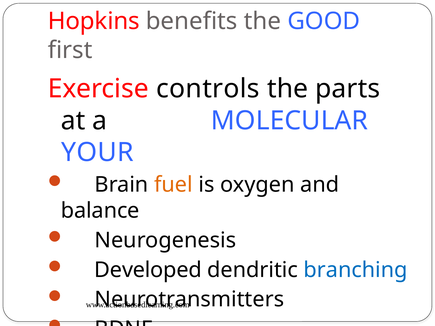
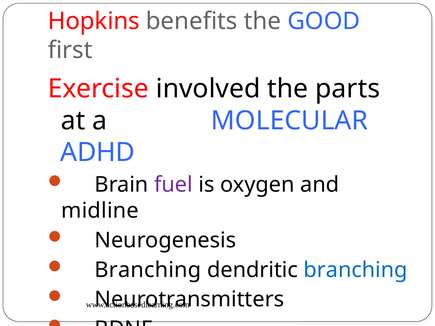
controls: controls -> involved (208, 89)
YOUR: YOUR -> ADHD (98, 153)
fuel colour: orange -> purple (173, 185)
balance: balance -> midline (100, 211)
Developed: Developed -> Branching (148, 270)
